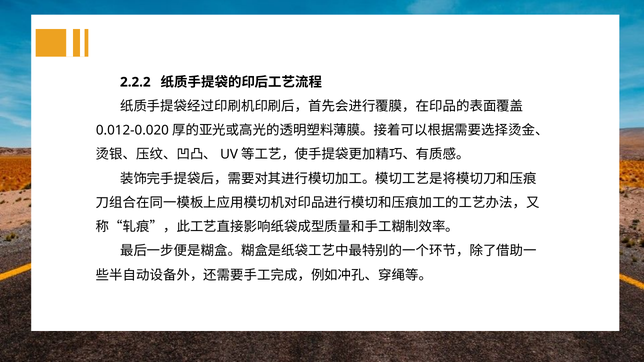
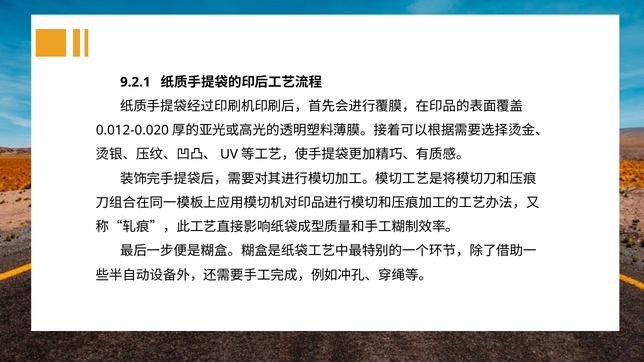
2.2.2: 2.2.2 -> 9.2.1 (135, 82)
